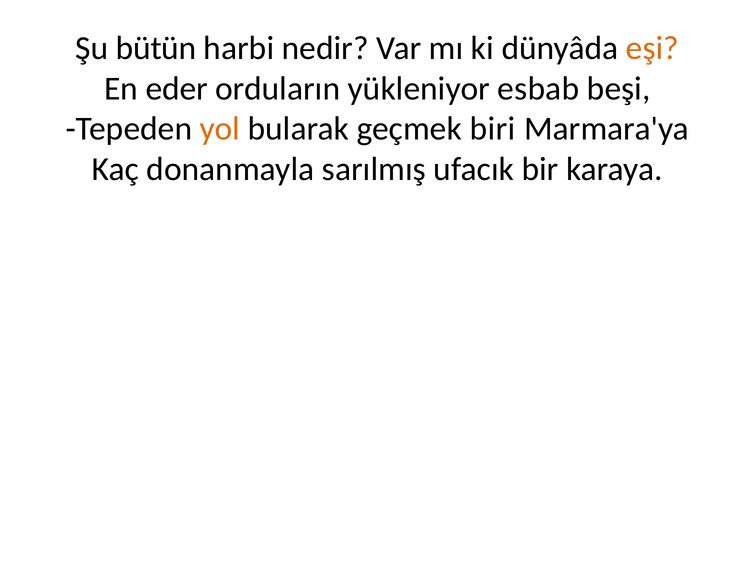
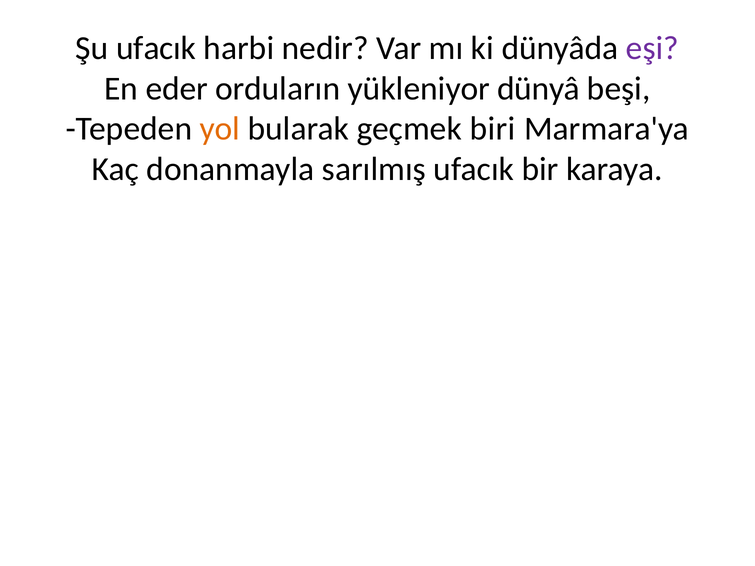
Şu bütün: bütün -> ufacık (156, 48)
eşi colour: orange -> purple (652, 48)
esbab: esbab -> dünyâ (539, 89)
